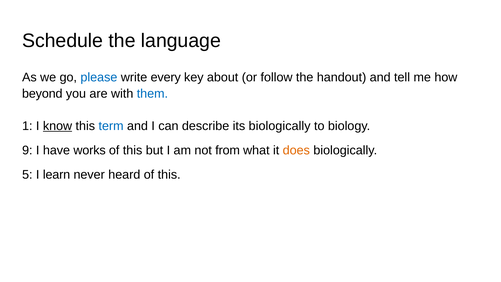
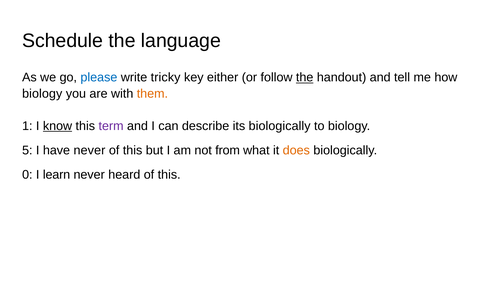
every: every -> tricky (166, 77)
about: about -> either (223, 77)
the underline: none -> present (305, 77)
beyond: beyond -> biology (42, 94)
them colour: blue -> orange (152, 94)
term colour: blue -> purple (111, 126)
9: 9 -> 5 (27, 150)
have works: works -> never (89, 150)
5: 5 -> 0 (27, 175)
